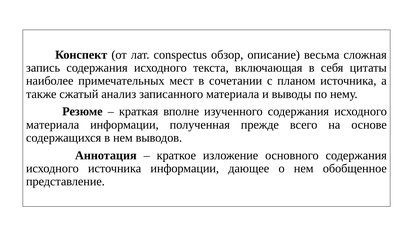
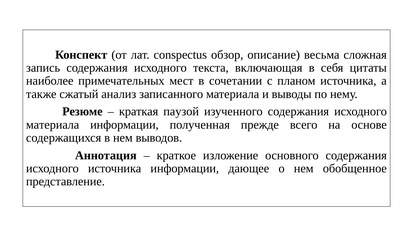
вполне: вполне -> паузой (181, 112)
